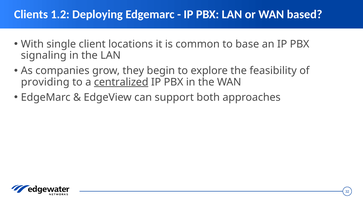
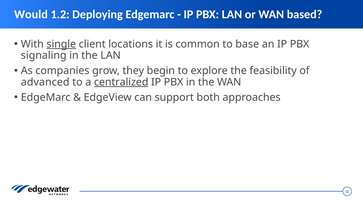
Clients: Clients -> Would (31, 14)
single underline: none -> present (61, 44)
providing: providing -> advanced (45, 82)
